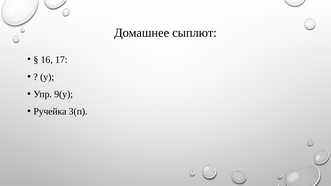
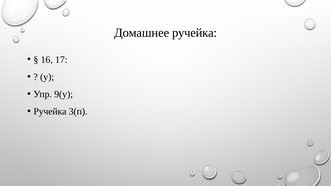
Домашнее сыплют: сыплют -> ручейка (195, 33)
